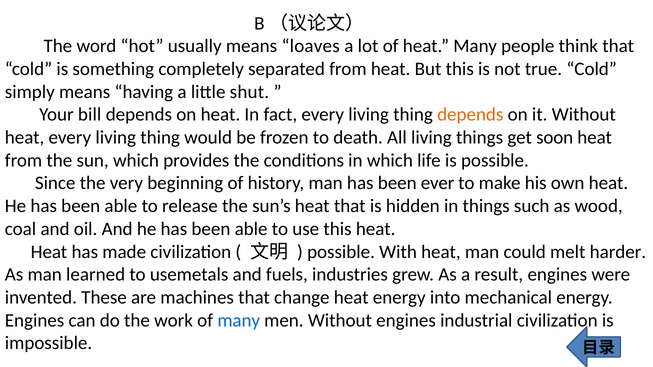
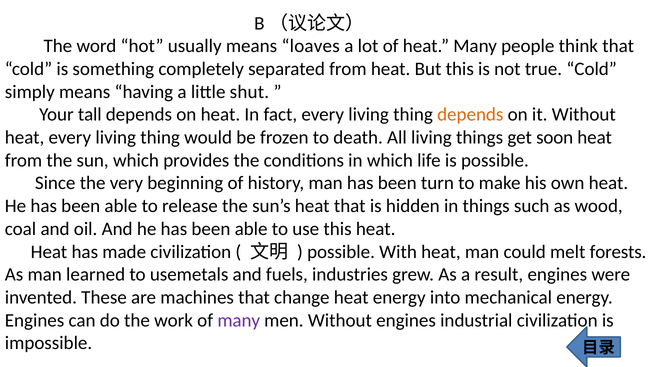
bill: bill -> tall (90, 115)
ever: ever -> turn (437, 183)
harder: harder -> forests (618, 252)
many colour: blue -> purple (239, 321)
